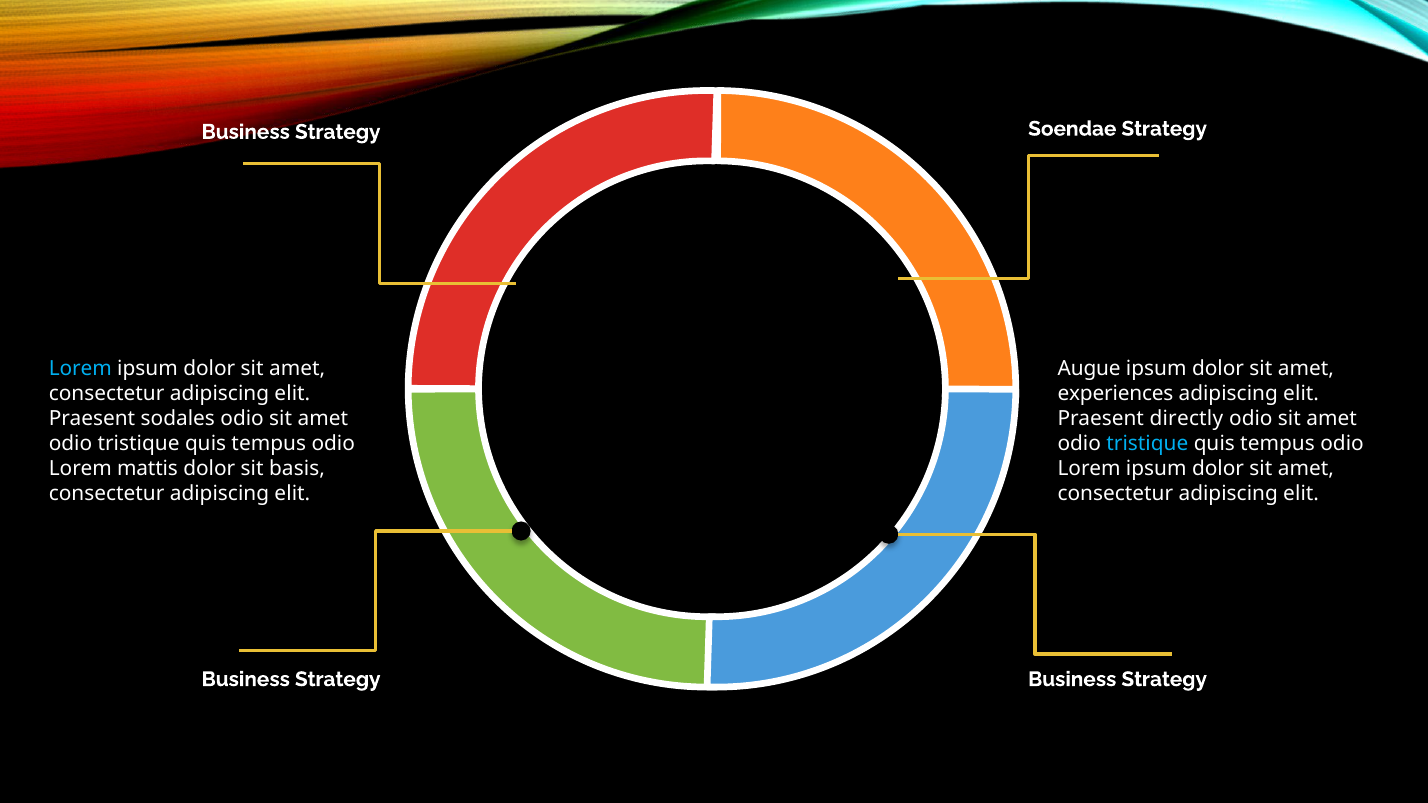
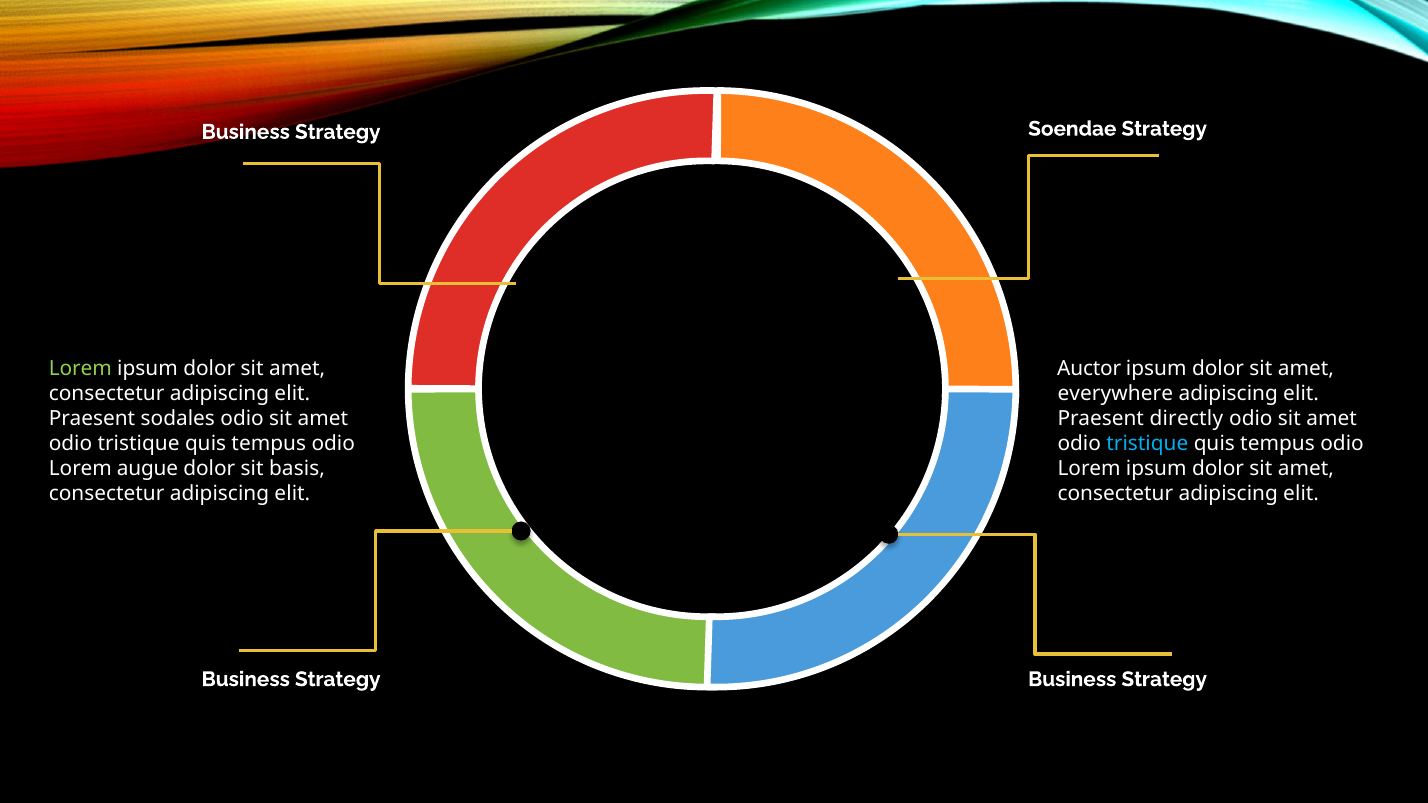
Lorem colour: light blue -> light green (80, 368)
Augue: Augue -> Auctor (1089, 368)
experiences: experiences -> everywhere (1115, 393)
mattis: mattis -> augue (148, 468)
